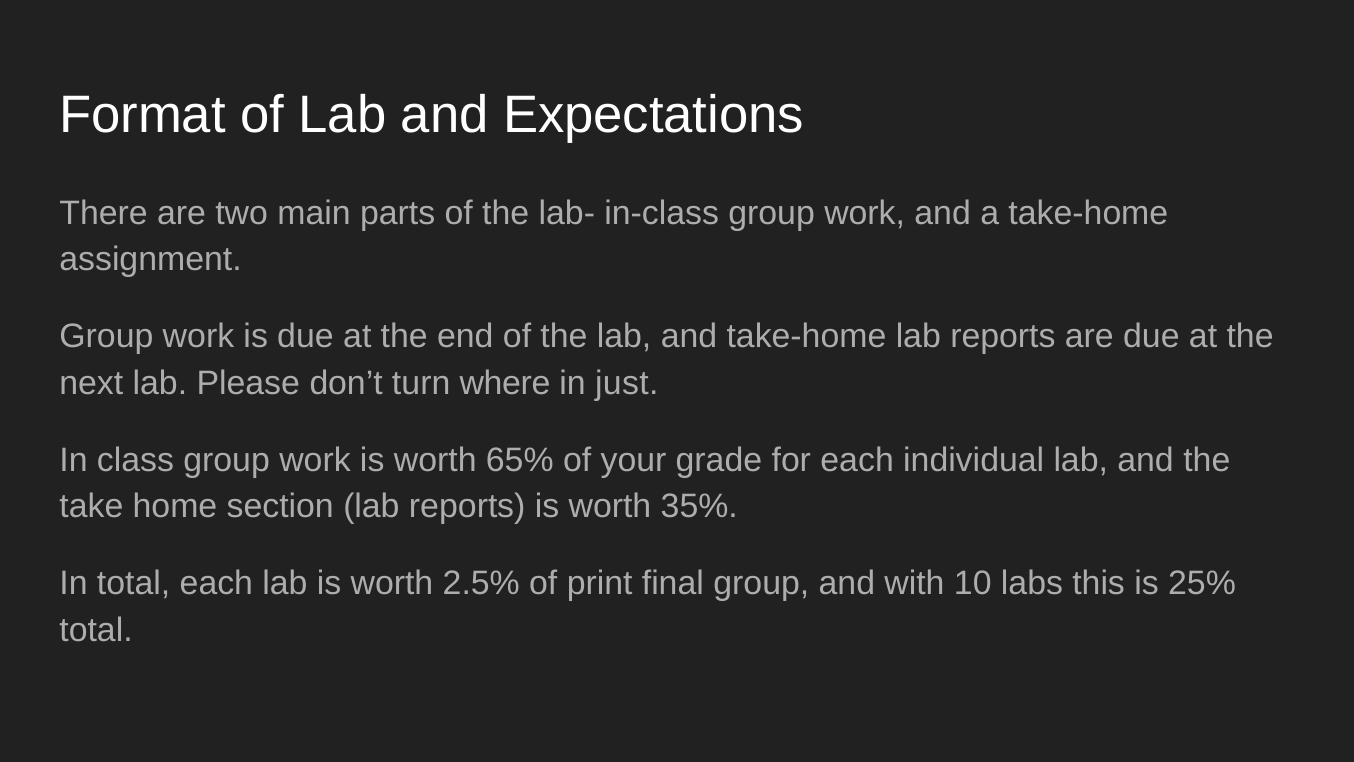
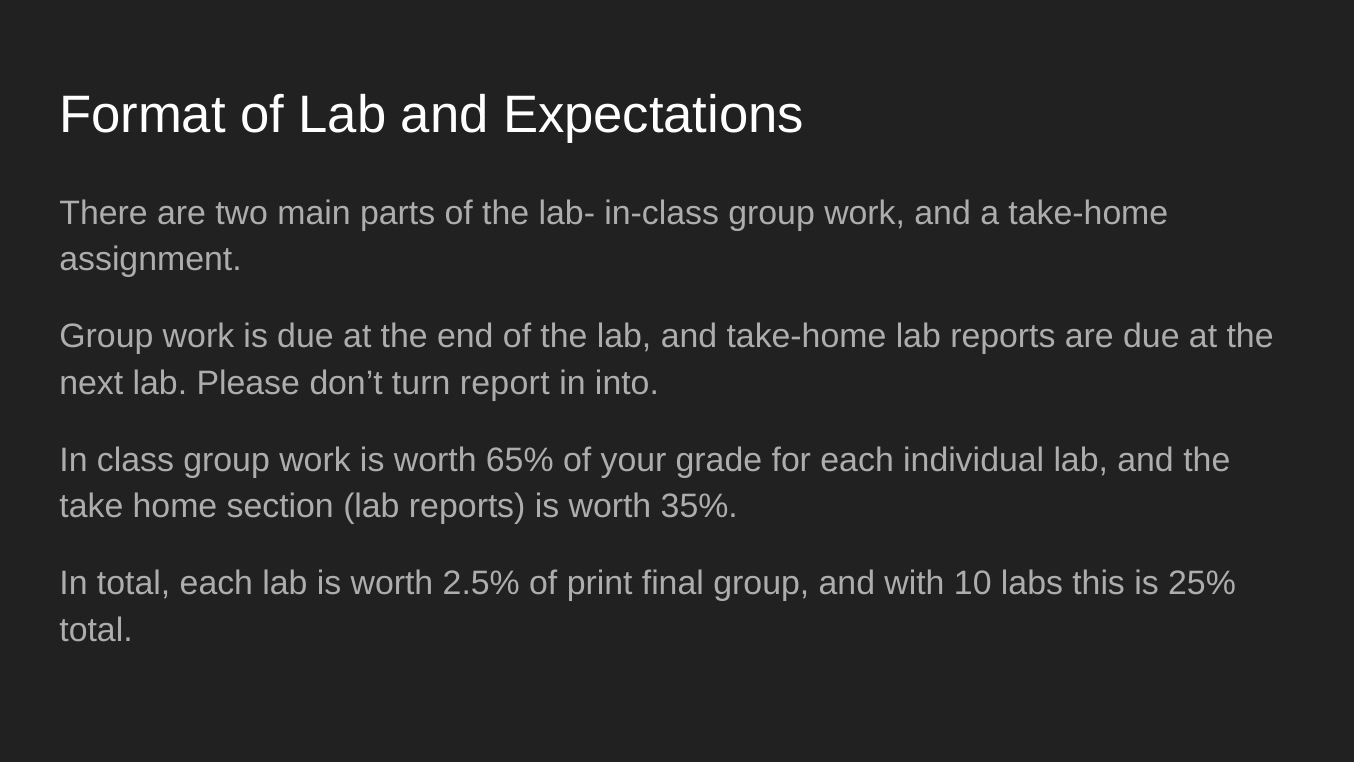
where: where -> report (505, 383)
just: just -> into (627, 383)
